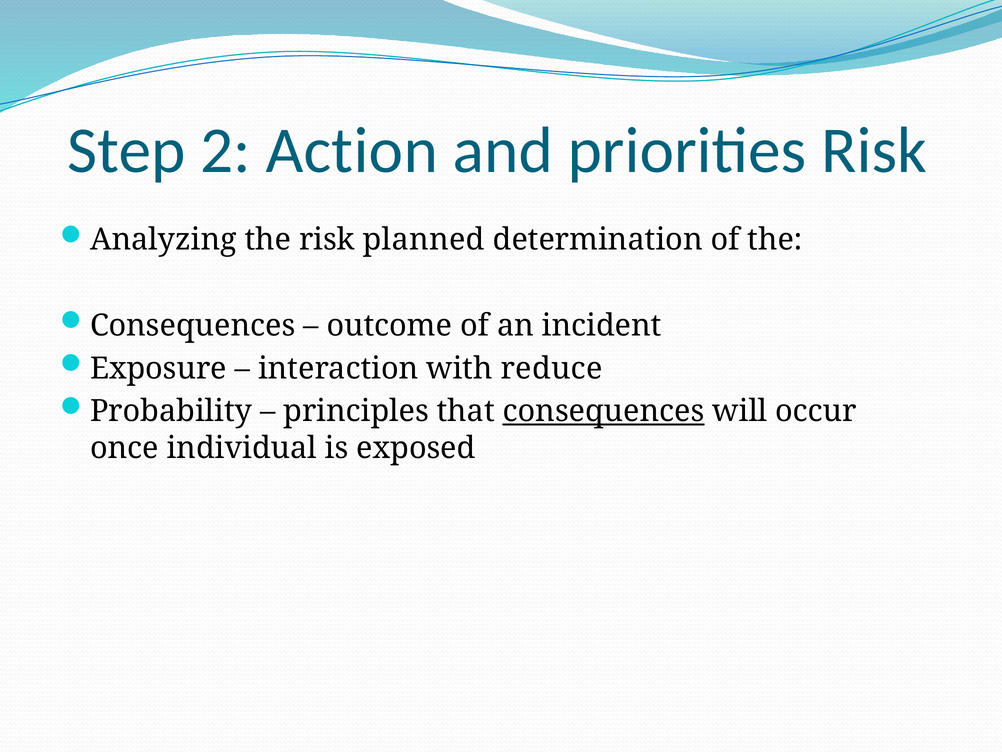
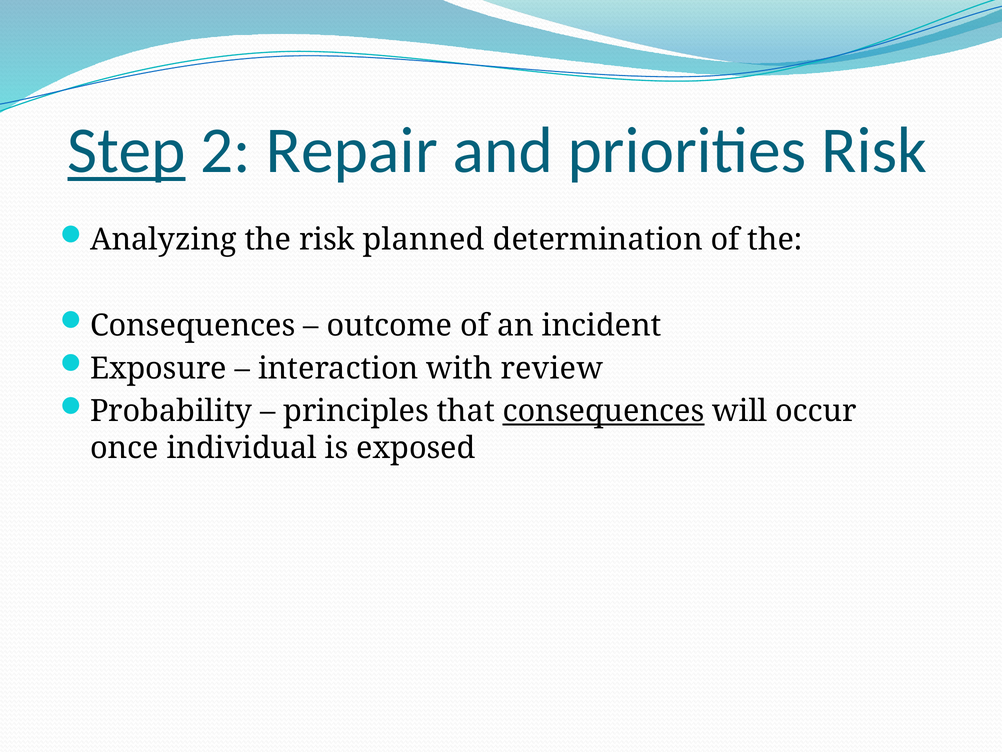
Step underline: none -> present (126, 151)
Action: Action -> Repair (352, 151)
reduce: reduce -> review (552, 368)
